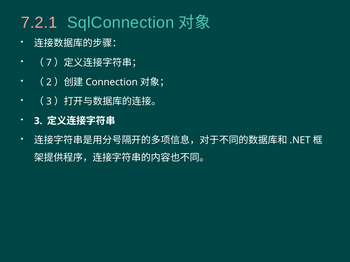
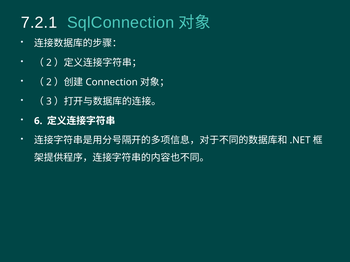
7.2.1 colour: pink -> white (39, 23)
7: 7 -> 2 (49, 63)
3: 3 -> 6 (38, 121)
